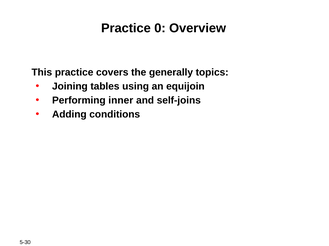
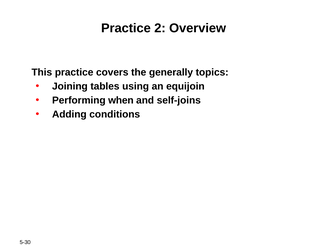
0: 0 -> 2 (160, 28)
inner: inner -> when (121, 101)
